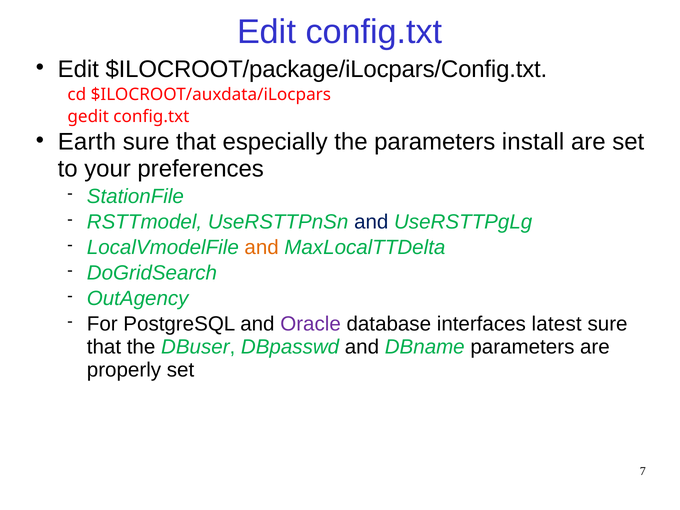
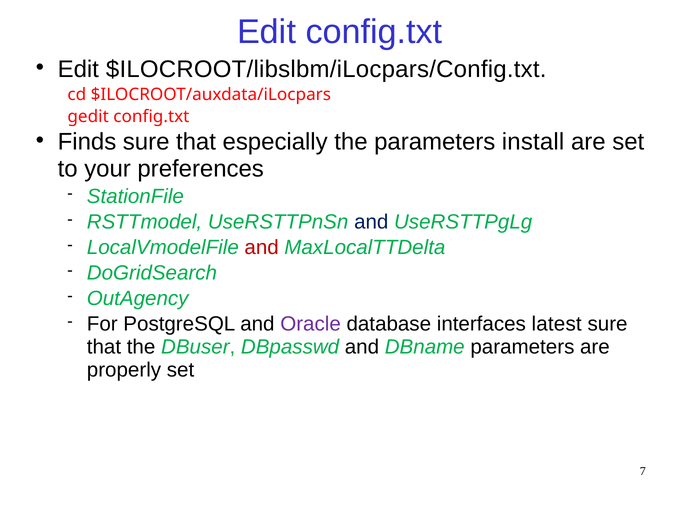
$ILOCROOT/package/iLocpars/Config.txt: $ILOCROOT/package/iLocpars/Config.txt -> $ILOCROOT/libslbm/iLocpars/Config.txt (326, 69)
Earth: Earth -> Finds (87, 142)
and colour: orange -> red (262, 247)
